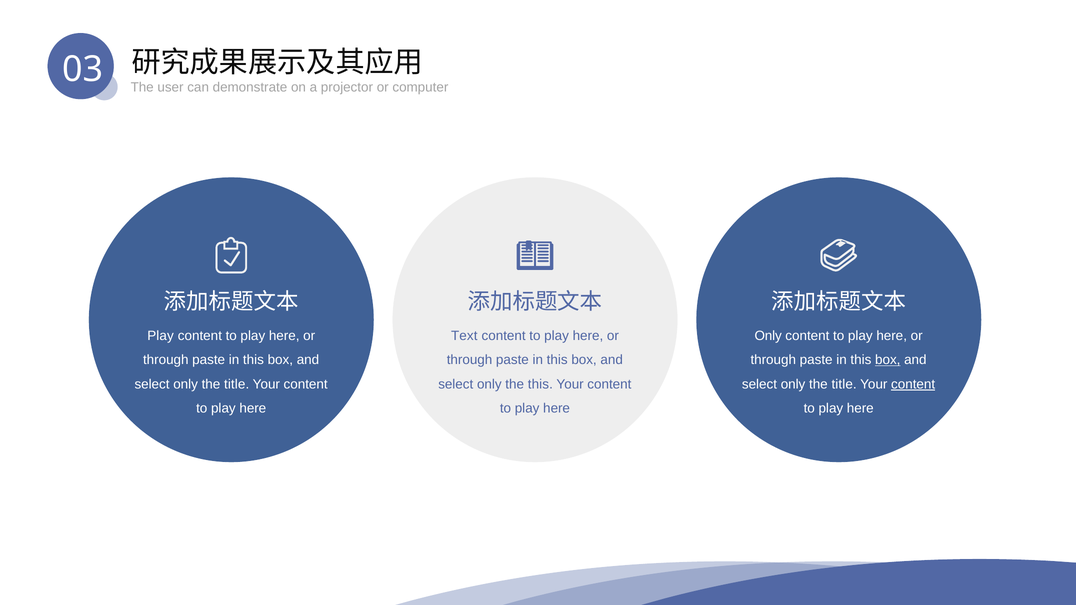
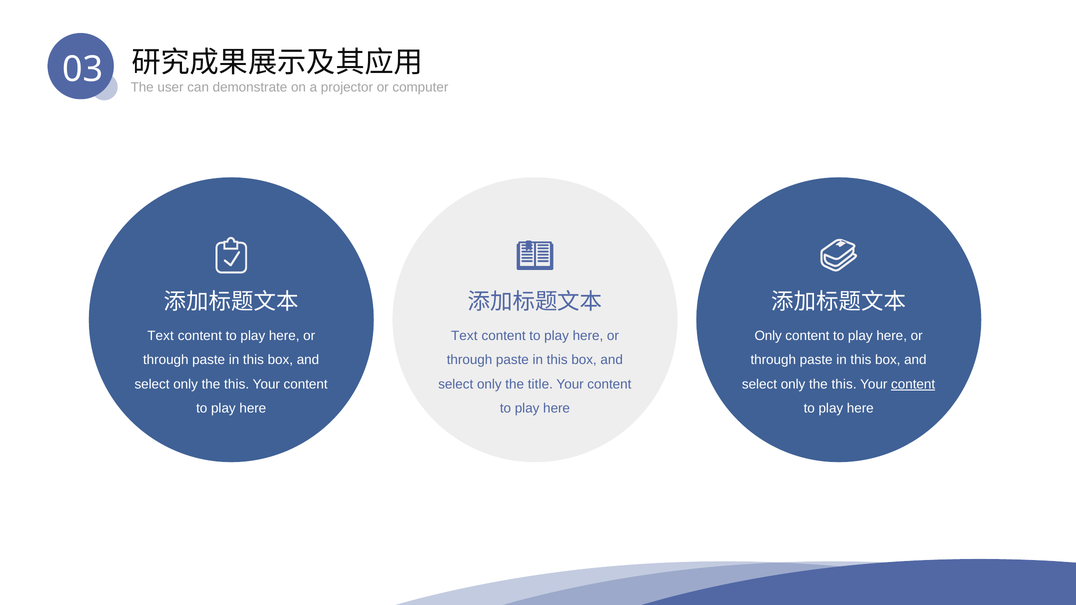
Play: Play -> Text (161, 336)
box underline: present -> none (888, 360)
title: title -> this (237, 384)
the this: this -> title (540, 384)
title: title -> this (844, 384)
